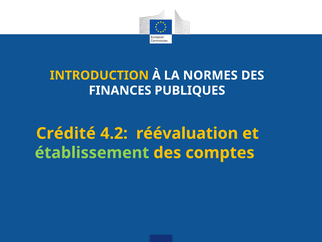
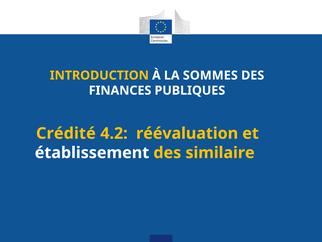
NORMES: NORMES -> SOMMES (210, 75)
établissement colour: light green -> white (92, 152)
comptes: comptes -> similaire (220, 152)
